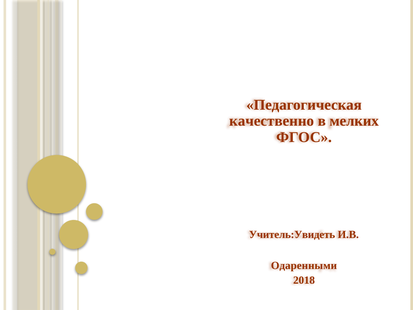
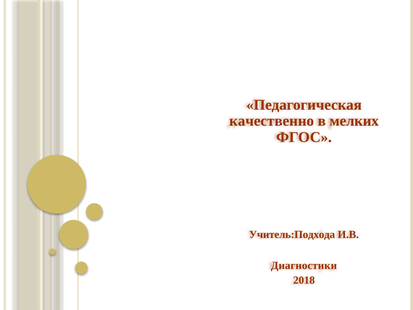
Учитель:Увидеть: Учитель:Увидеть -> Учитель:Подхода (292, 234)
Одаренными: Одаренными -> Диагностики (304, 265)
